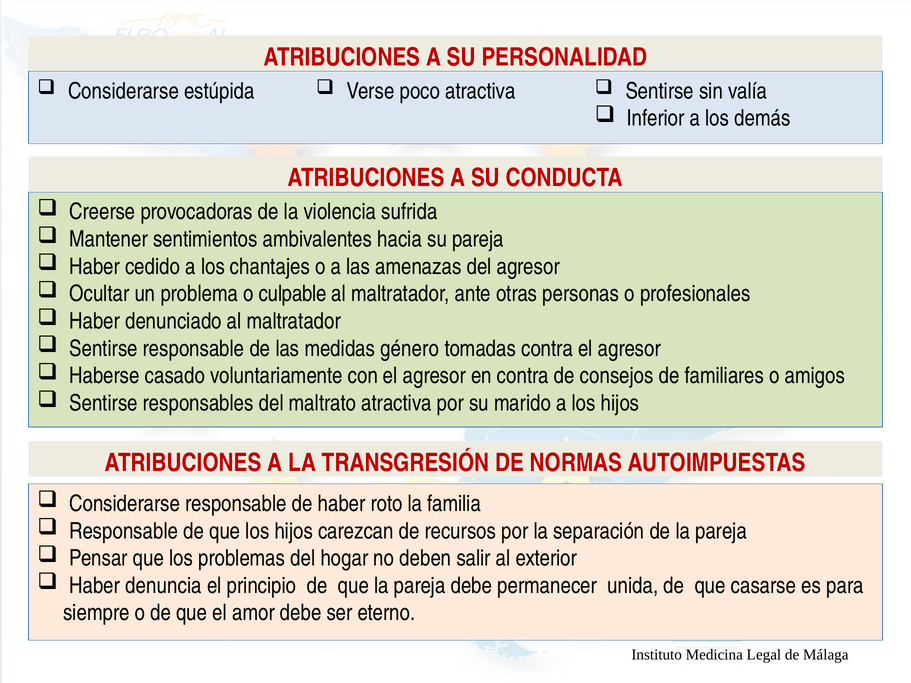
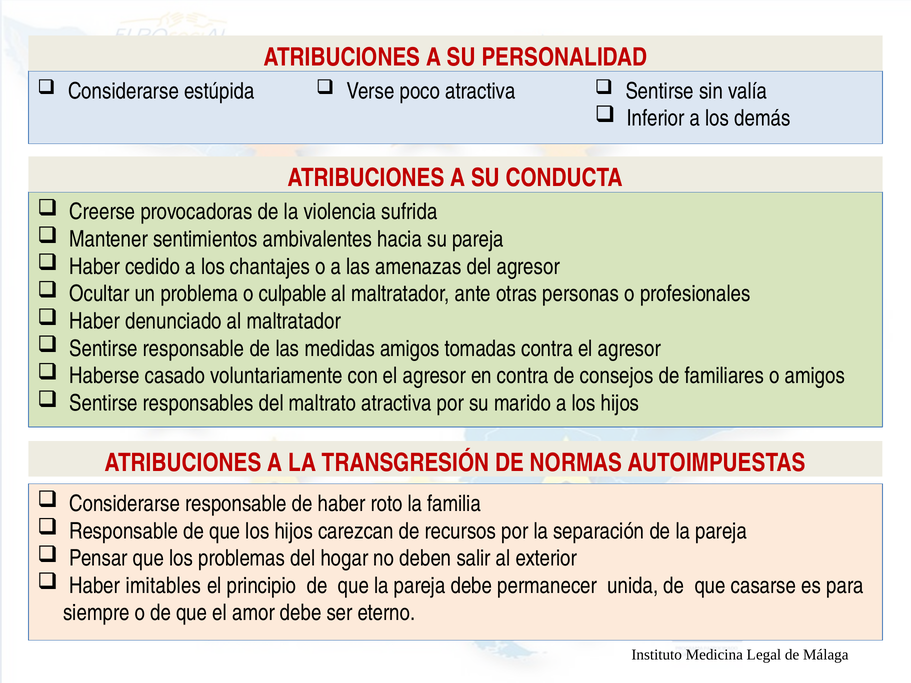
medidas género: género -> amigos (410, 349)
denuncia: denuncia -> imitables (163, 586)
